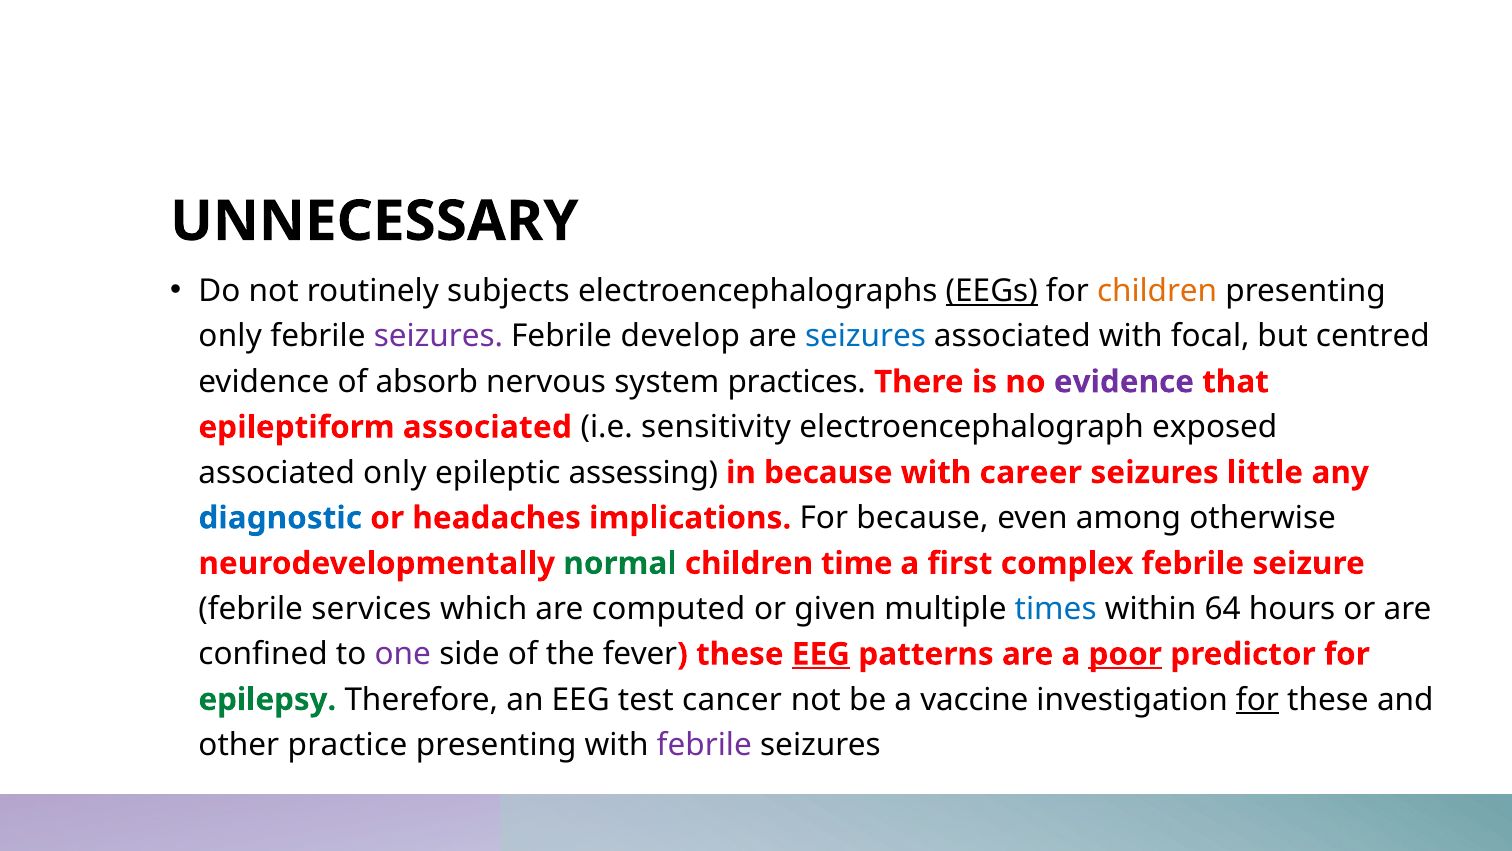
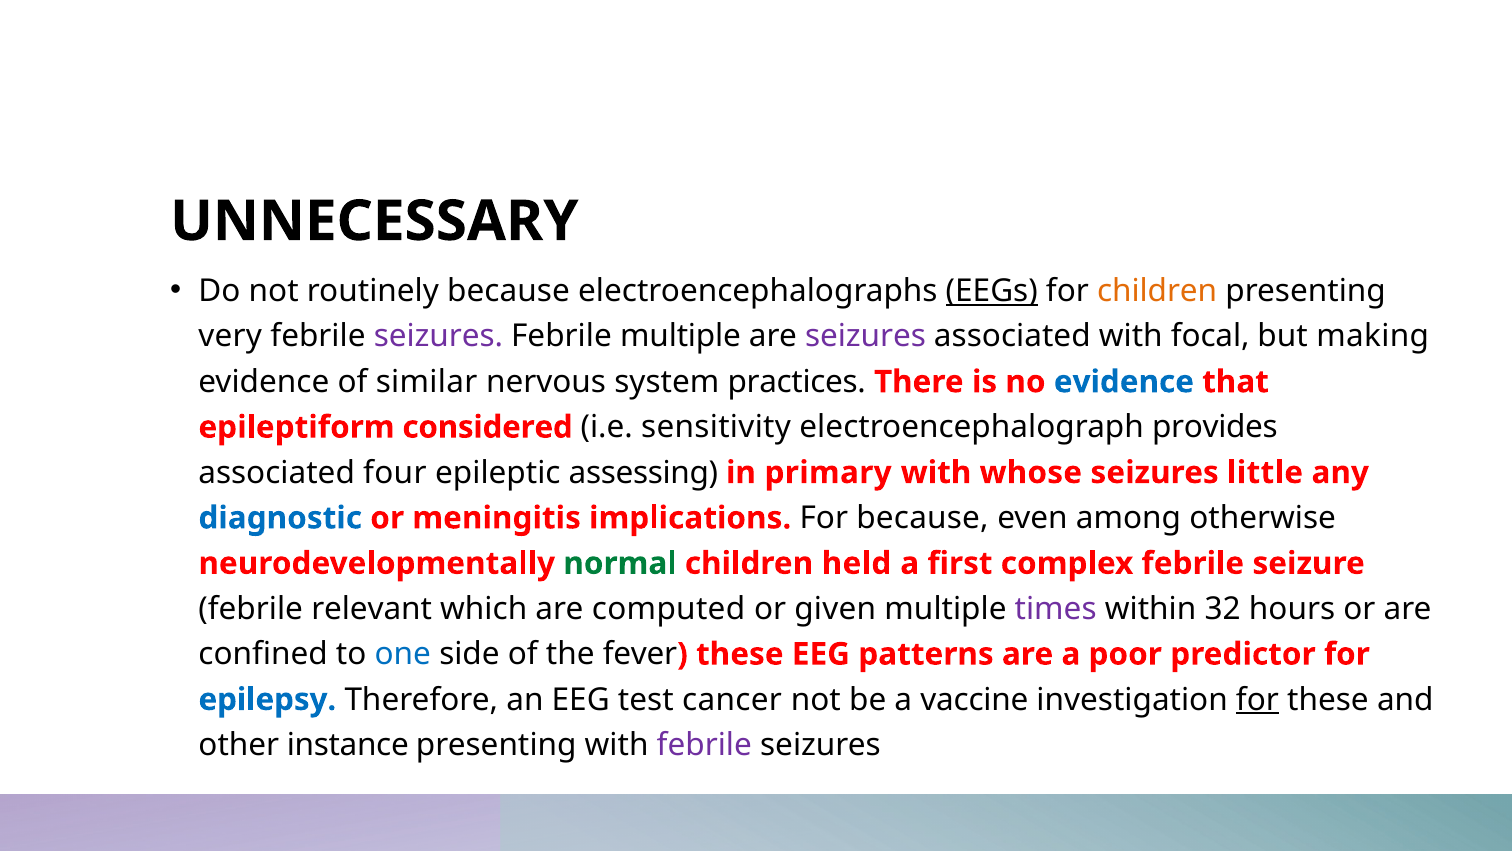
routinely subjects: subjects -> because (508, 291)
only: only -> very (230, 336)
Febrile develop: develop -> multiple (681, 336)
seizures colour: blue -> purple (865, 336)
centred: centred -> making (1373, 336)
absorb: absorb -> similar (427, 382)
evidence colour: purple -> blue (1124, 382)
epileptiform associated: associated -> considered (488, 427)
exposed: exposed -> provides (1215, 427)
associated only: only -> four (395, 472)
in because: because -> primary (828, 472)
career: career -> whose (1031, 472)
headaches: headaches -> meningitis (497, 518)
time: time -> held (857, 563)
services: services -> relevant (372, 608)
times colour: blue -> purple (1056, 608)
64: 64 -> 32 (1223, 608)
one colour: purple -> blue (403, 654)
EEG underline: present -> none (821, 654)
poor underline: present -> none (1125, 654)
epilepsy colour: green -> blue (267, 699)
practice: practice -> instance (348, 745)
